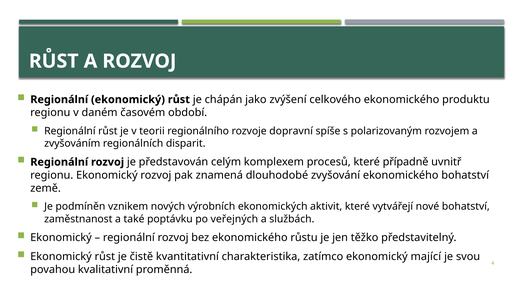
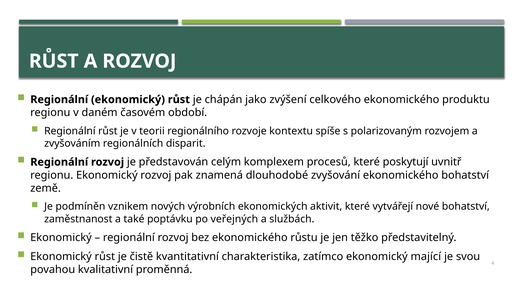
dopravní: dopravní -> kontextu (291, 131)
případně: případně -> poskytují (406, 162)
